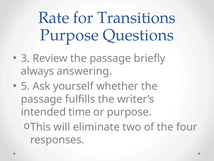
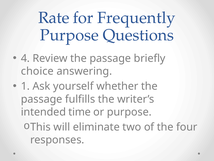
Transitions: Transitions -> Frequently (136, 18)
3: 3 -> 4 (25, 58)
always: always -> choice (37, 71)
5: 5 -> 1 (25, 86)
